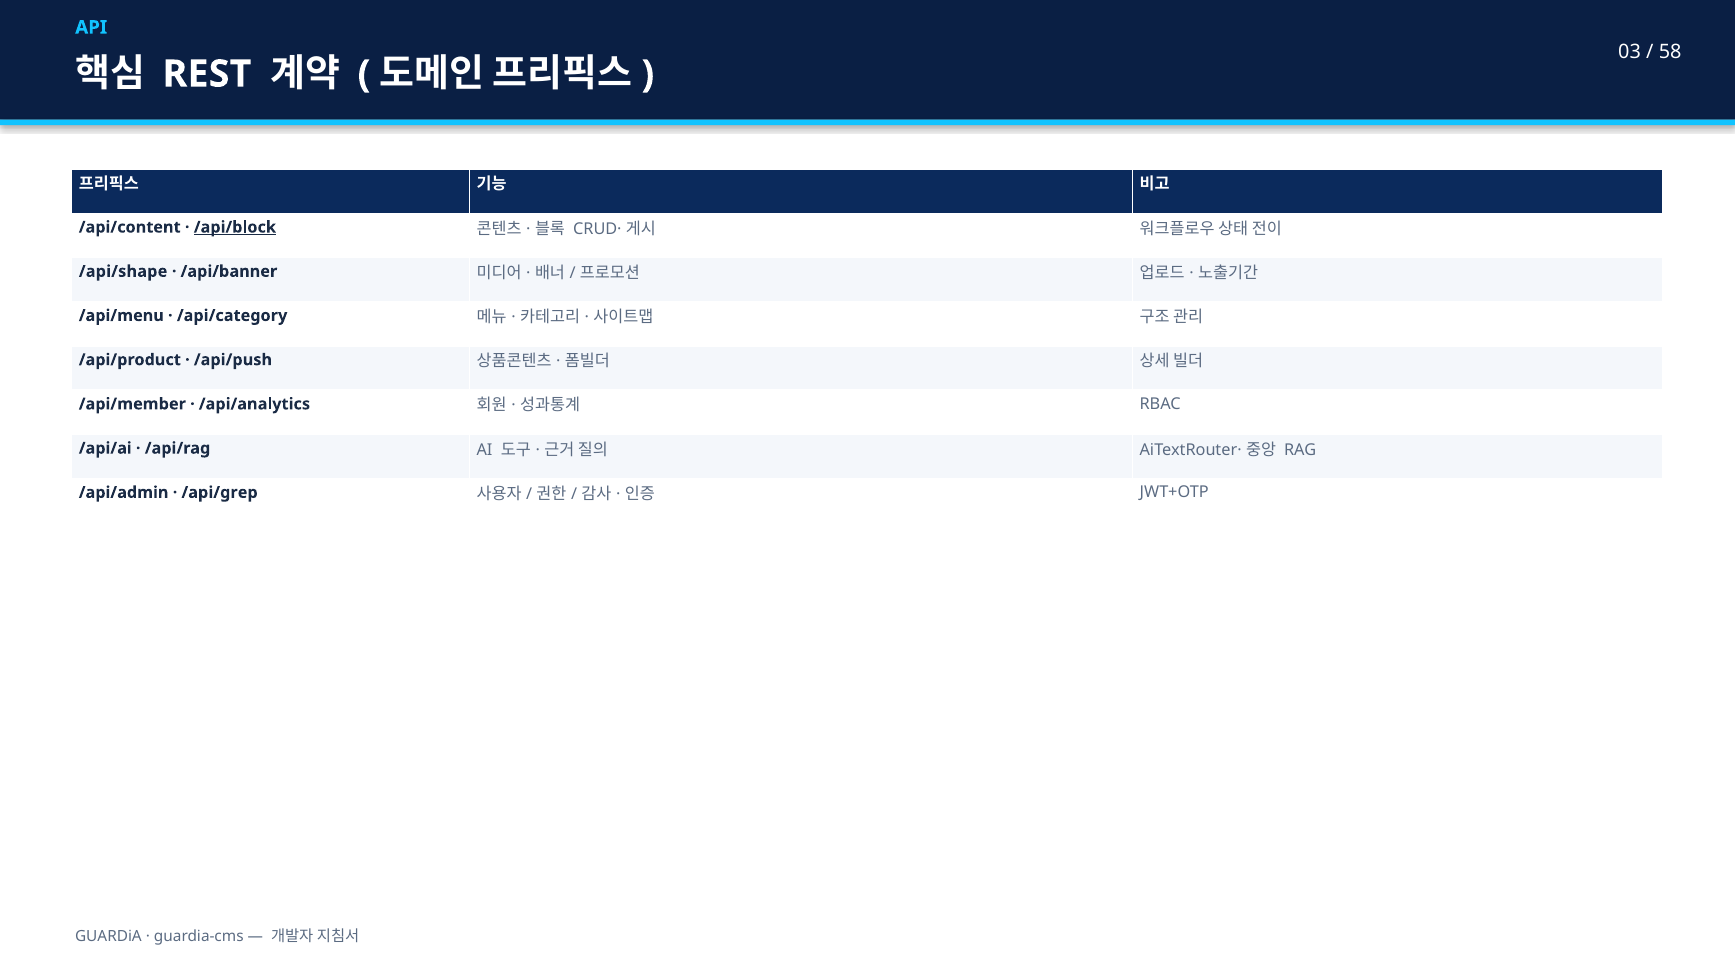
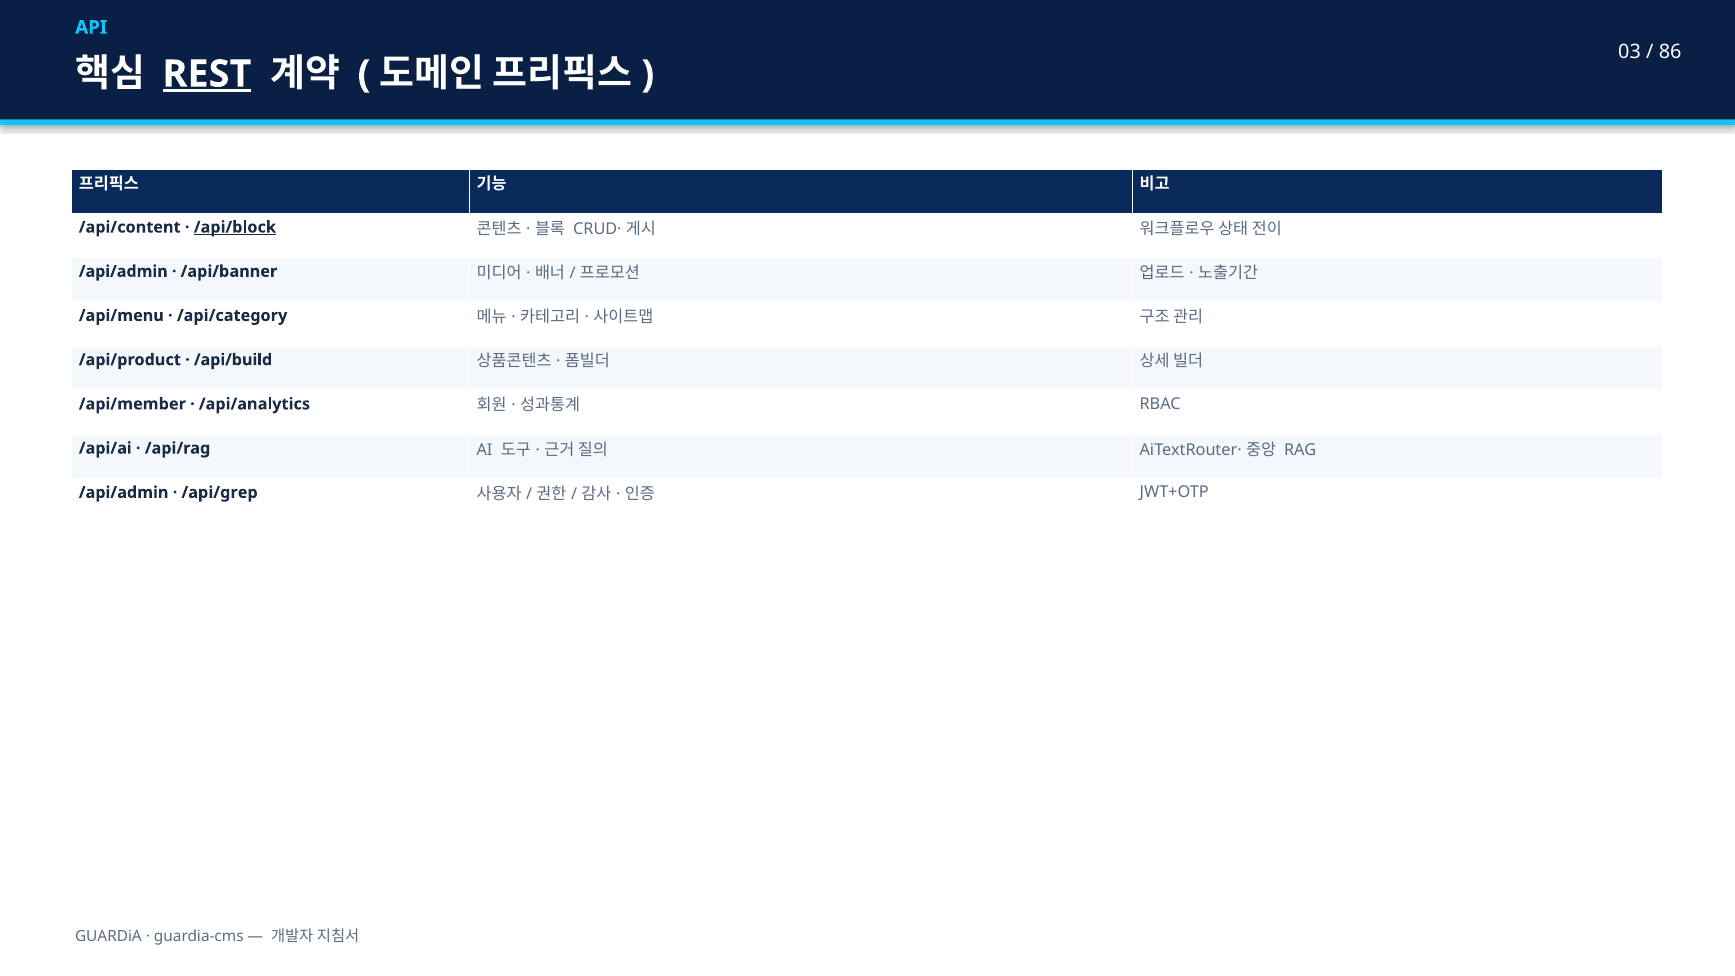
58: 58 -> 86 (1670, 51)
REST underline: none -> present (207, 74)
/api/shape: /api/shape -> /api/admin (123, 271)
/api/push: /api/push -> /api/build (233, 360)
